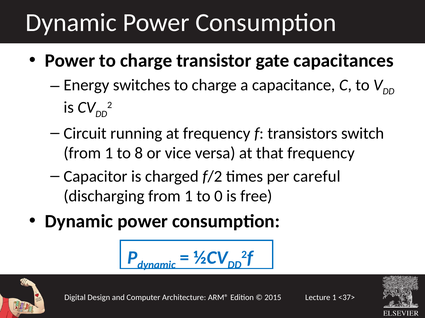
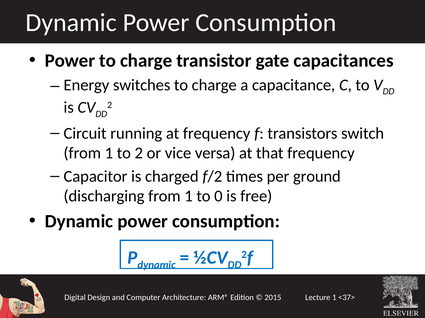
to 8: 8 -> 2 (139, 154)
careful: careful -> ground (317, 177)
